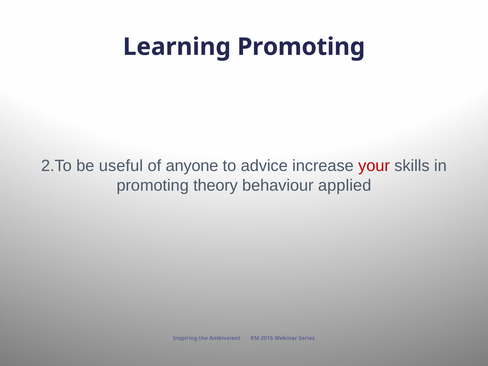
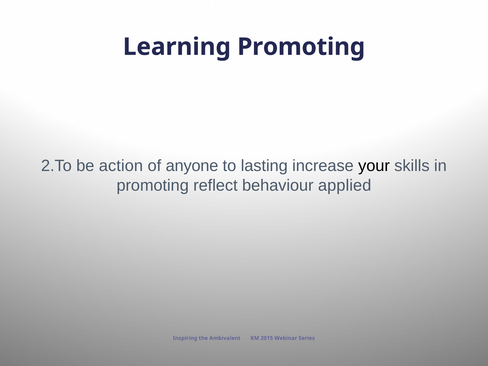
useful: useful -> action (121, 166)
advice: advice -> lasting (264, 166)
your colour: red -> black (374, 166)
theory: theory -> reflect (215, 185)
